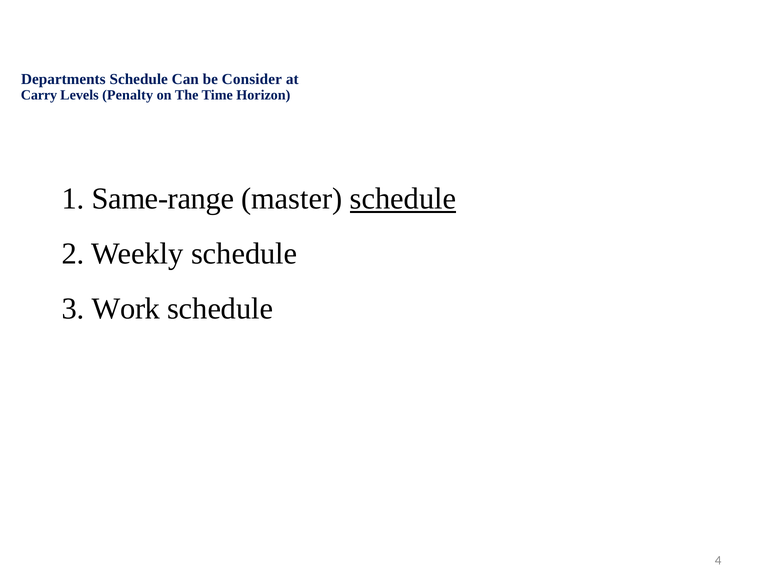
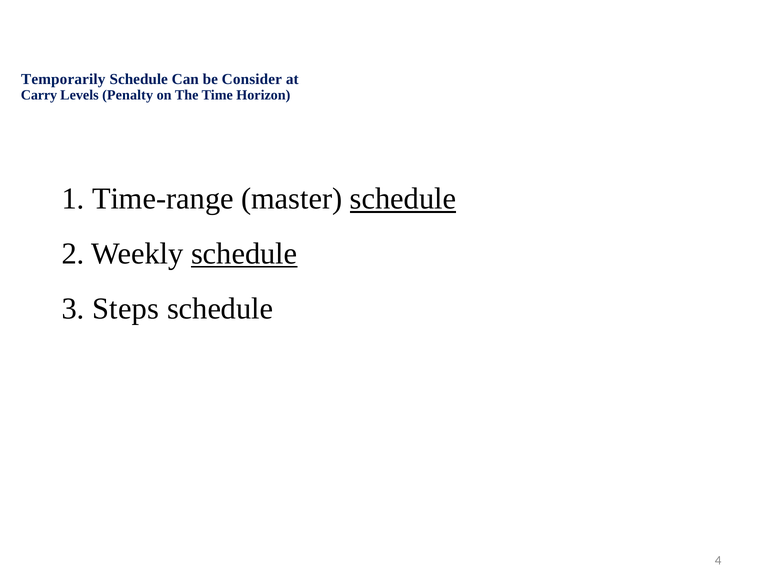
Departments: Departments -> Temporarily (63, 79)
Same-range: Same-range -> Time-range (163, 199)
schedule underline: none -> present (244, 254)
Work: Work -> Steps (126, 309)
